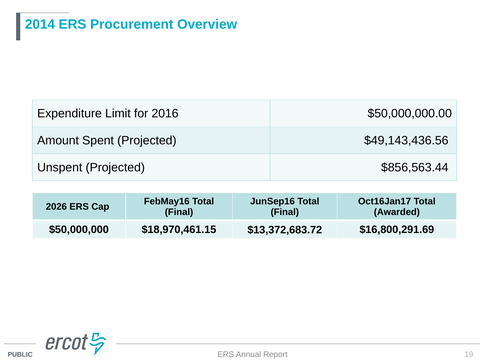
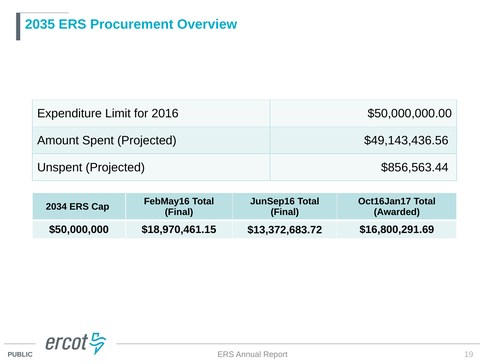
2014: 2014 -> 2035 (40, 24)
2026: 2026 -> 2034 (56, 207)
